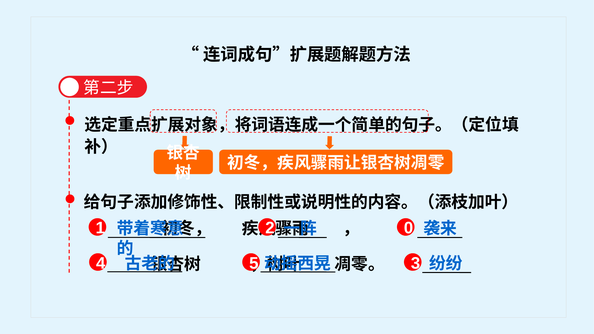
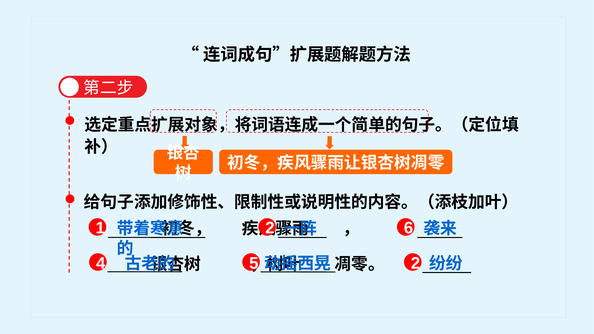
0: 0 -> 6 (409, 228)
3: 3 -> 2 (416, 263)
